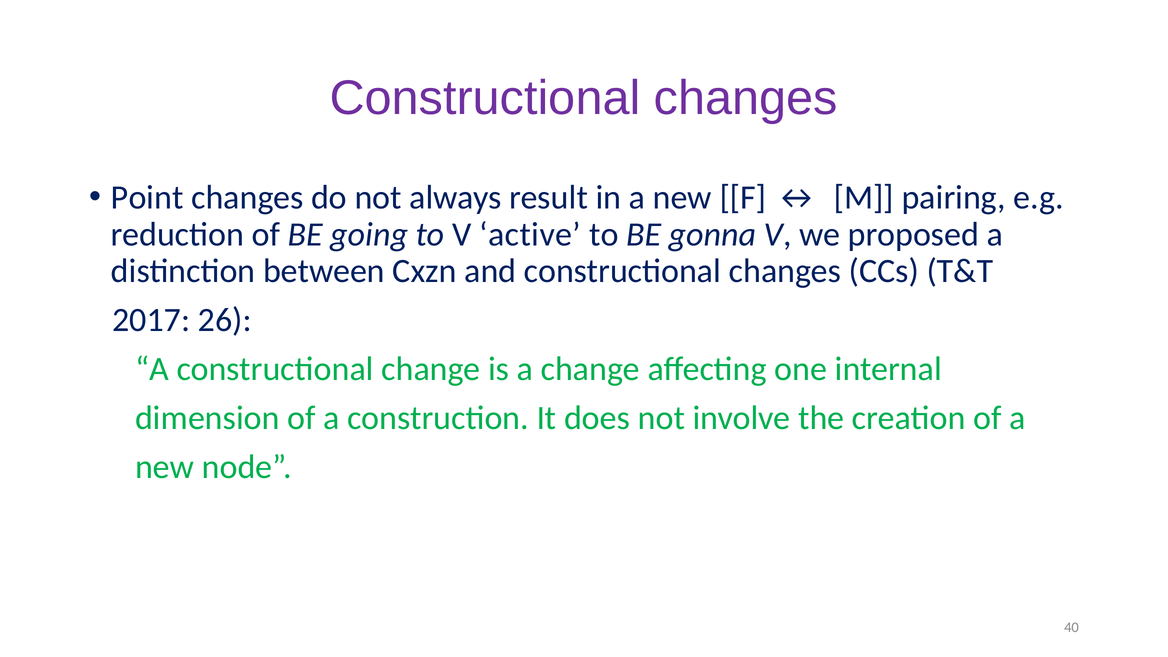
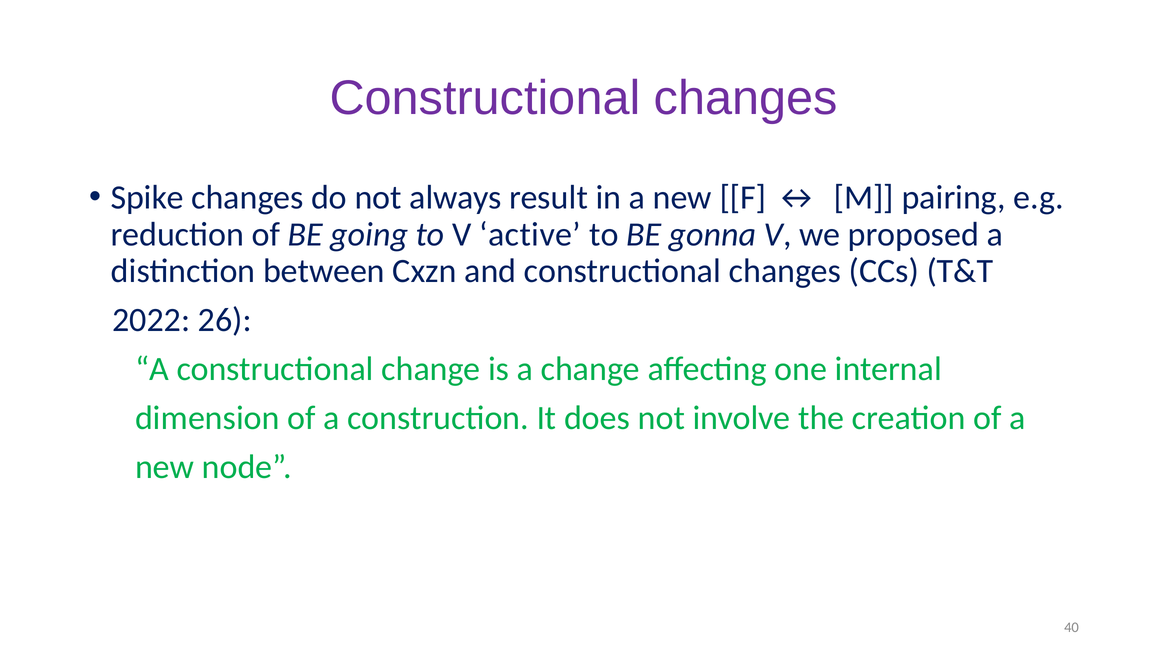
Point: Point -> Spike (147, 197)
2017: 2017 -> 2022 (151, 320)
